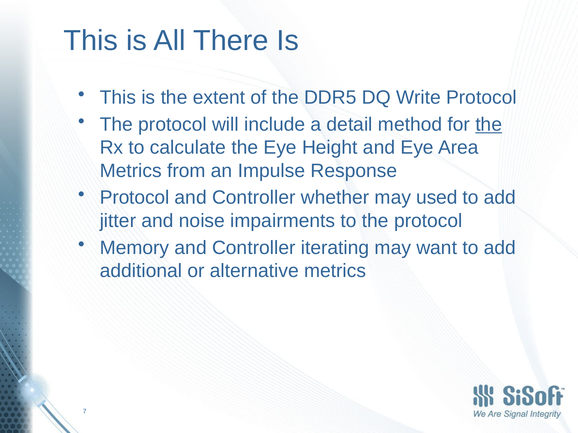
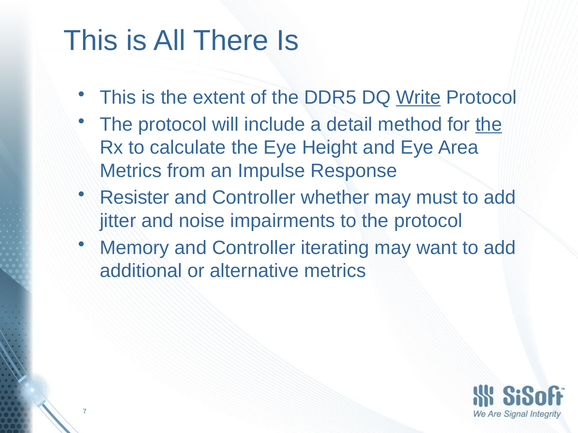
Write underline: none -> present (418, 98)
Protocol: Protocol -> Resister (135, 198)
used: used -> must (437, 198)
